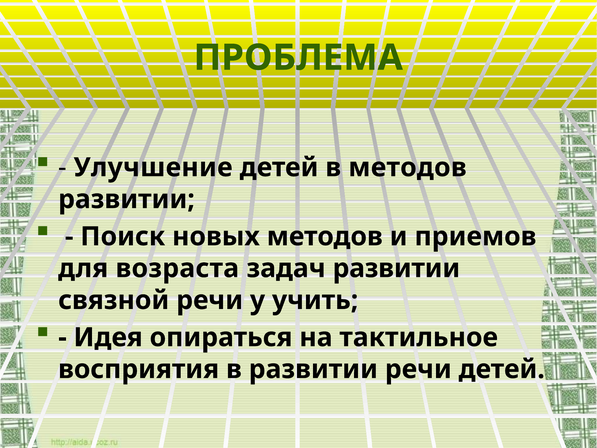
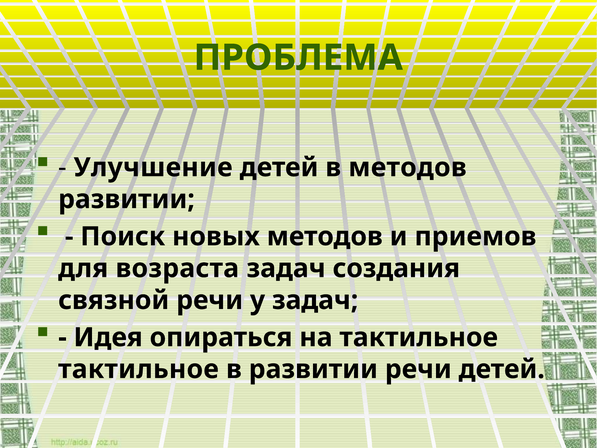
задач развитии: развитии -> создания (396, 268)
у учить: учить -> задач (315, 300)
восприятия: восприятия -> тактильное (138, 369)
